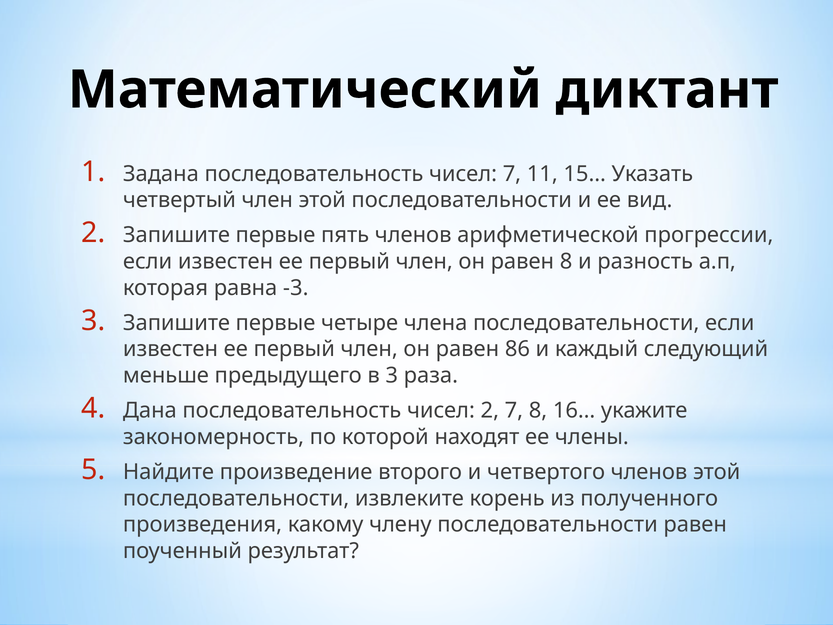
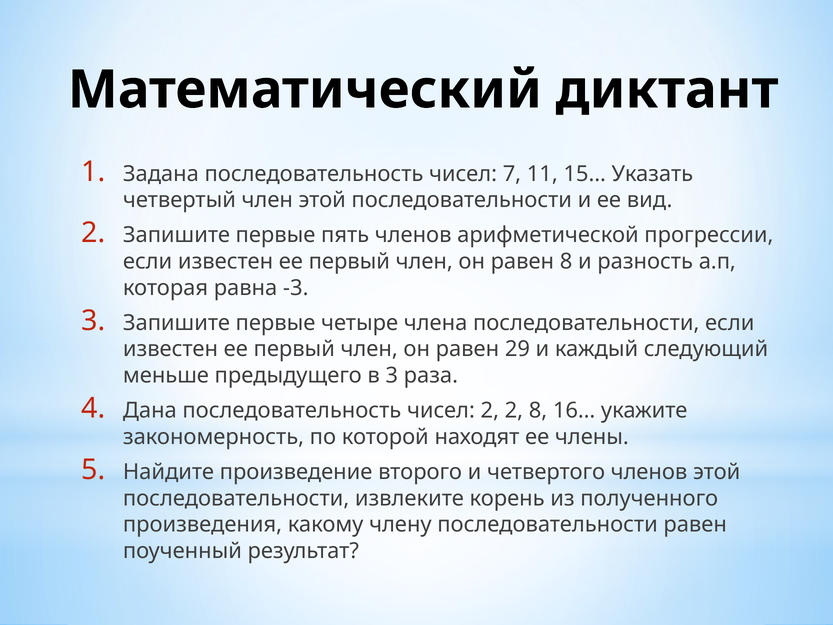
86: 86 -> 29 (517, 349)
2 7: 7 -> 2 (514, 410)
